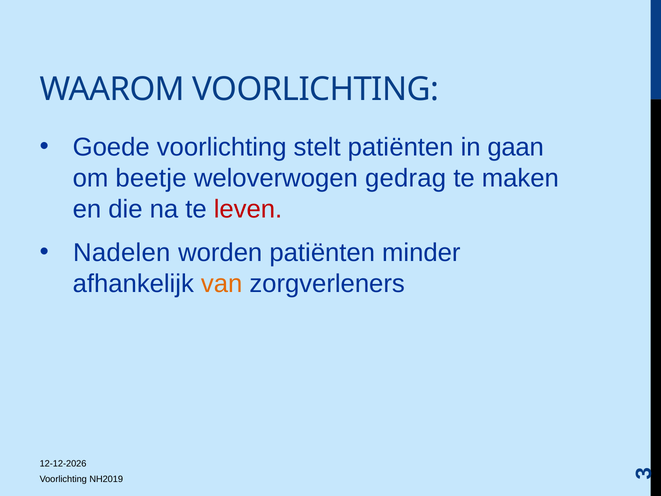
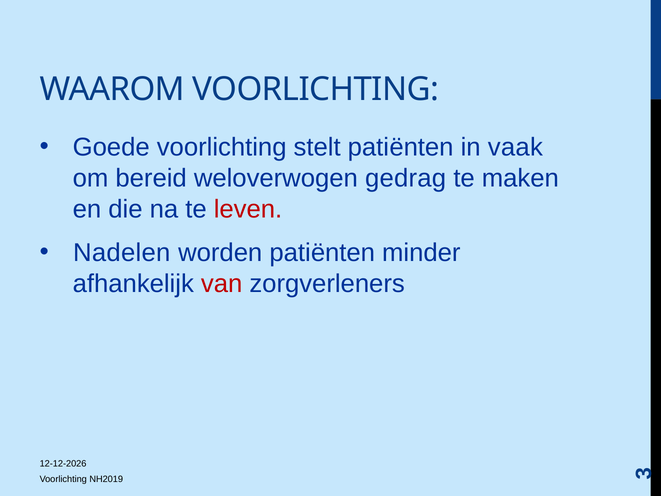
gaan: gaan -> vaak (515, 147)
beetje: beetje -> bereid (151, 178)
van colour: orange -> red (222, 284)
